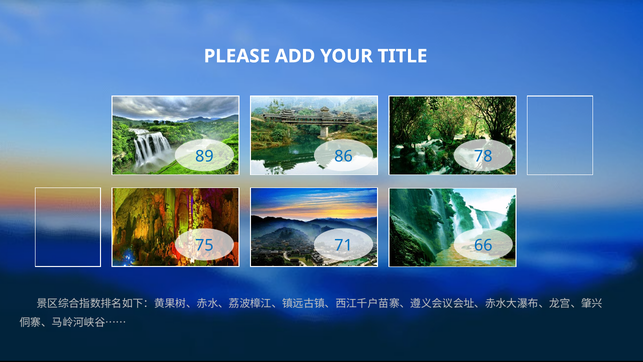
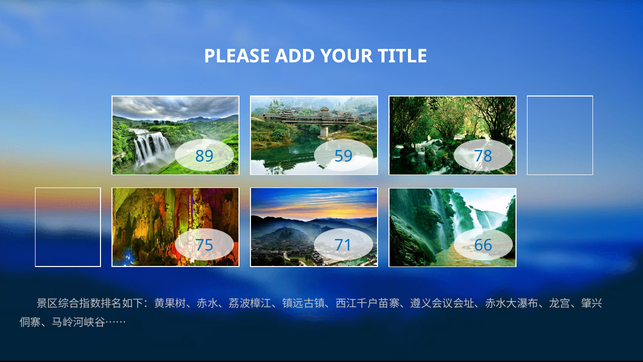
86: 86 -> 59 (344, 156)
